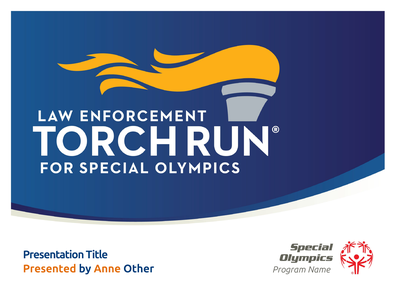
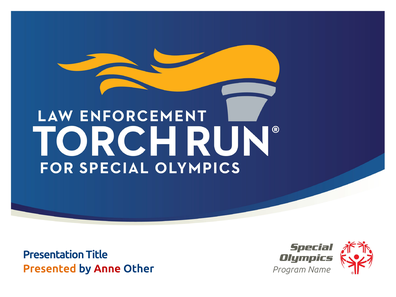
Anne colour: orange -> red (107, 269)
